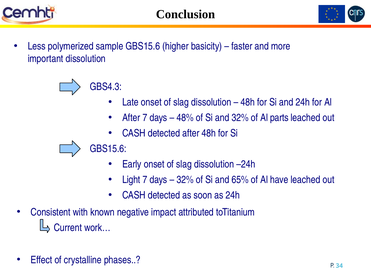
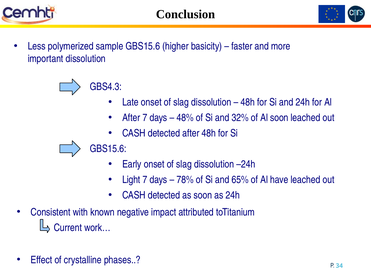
Al parts: parts -> soon (279, 117)
32%: 32% -> 78% (185, 179)
